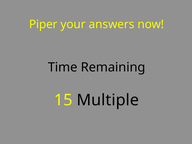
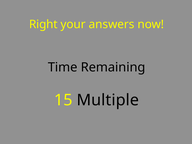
Piper: Piper -> Right (43, 24)
